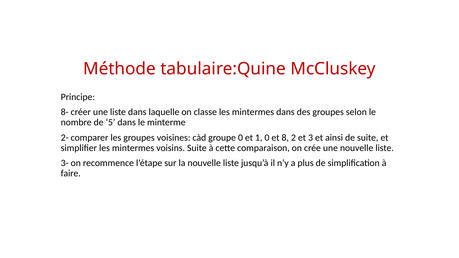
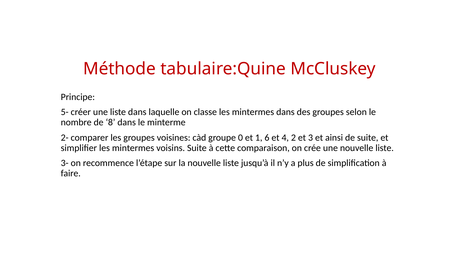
8-: 8- -> 5- (65, 112)
5: 5 -> 8 (110, 123)
1 0: 0 -> 6 (267, 138)
8: 8 -> 4 (285, 138)
